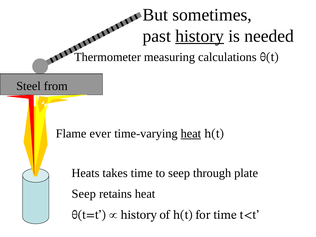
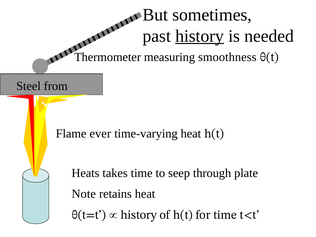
calculations: calculations -> smoothness (227, 57)
heat underline: present -> none (191, 134)
Seep: Seep -> Note (84, 194)
